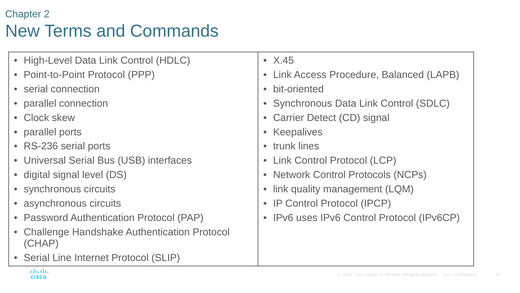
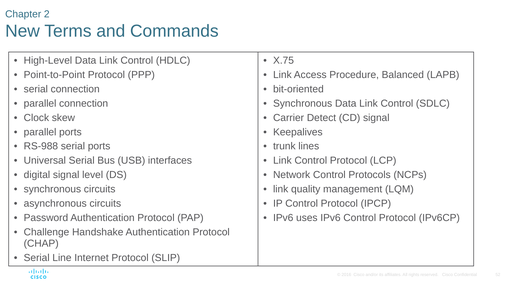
X.45: X.45 -> X.75 (284, 60)
RS-236: RS-236 -> RS-988 (41, 146)
